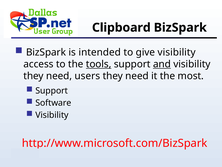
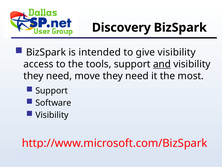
Clipboard: Clipboard -> Discovery (121, 27)
tools underline: present -> none (99, 64)
users: users -> move (87, 76)
